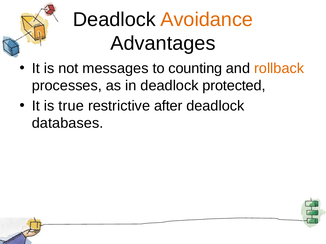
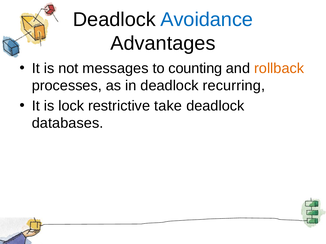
Avoidance colour: orange -> blue (207, 20)
protected: protected -> recurring (234, 86)
true: true -> lock (71, 106)
after: after -> take (168, 106)
